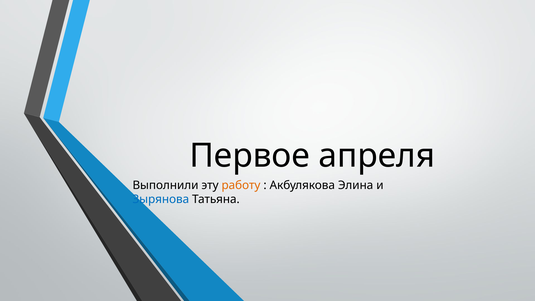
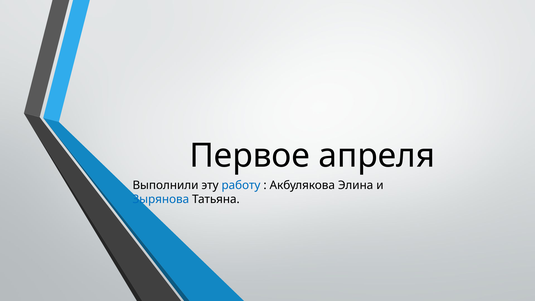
работу colour: orange -> blue (241, 185)
